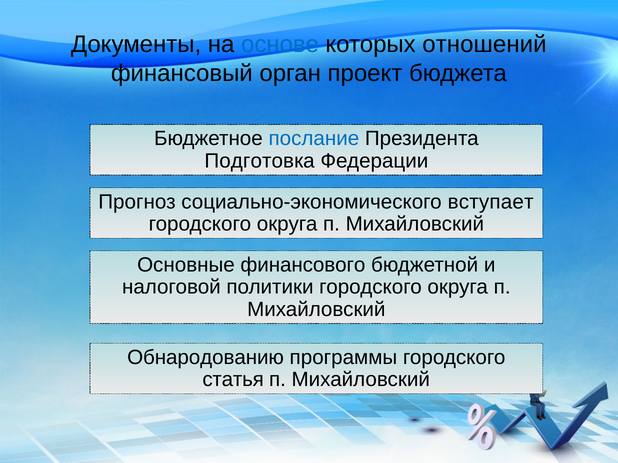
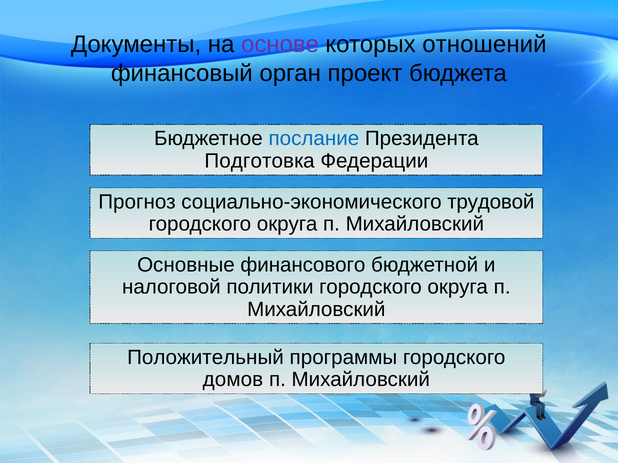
основе colour: blue -> purple (280, 44)
вступает: вступает -> трудовой (491, 202)
Обнародованию: Обнародованию -> Положительный (205, 358)
статья: статья -> домов (233, 380)
